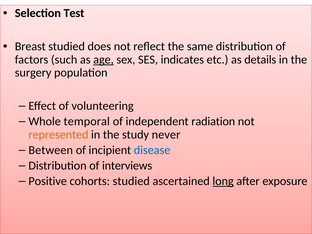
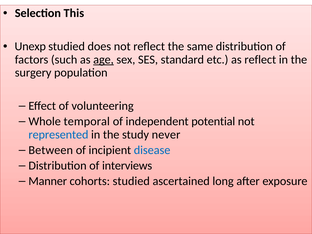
Test: Test -> This (74, 13)
Breast: Breast -> Unexp (30, 46)
indicates: indicates -> standard (182, 60)
as details: details -> reflect (260, 60)
radiation: radiation -> potential (213, 121)
represented colour: orange -> blue (58, 135)
Positive: Positive -> Manner (48, 181)
long underline: present -> none (223, 181)
